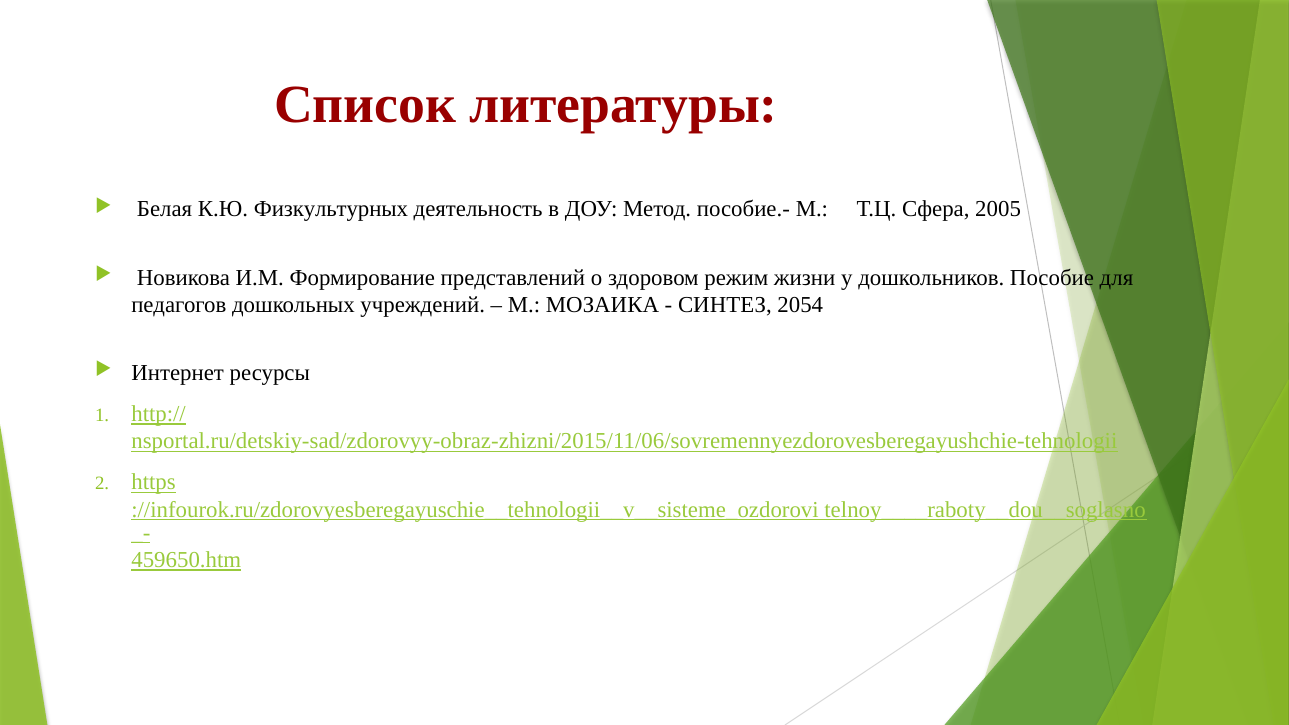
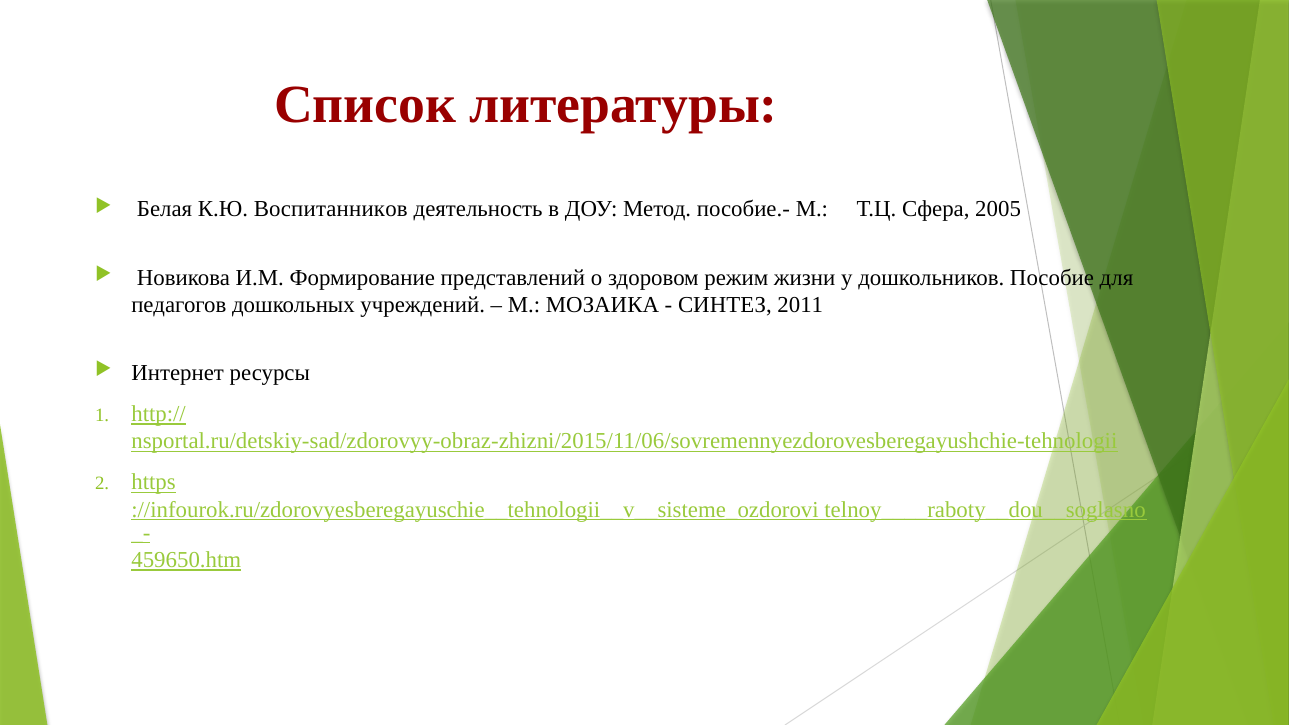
Физкультурных: Физкультурных -> Воспитанников (331, 209)
2054: 2054 -> 2011 (800, 305)
